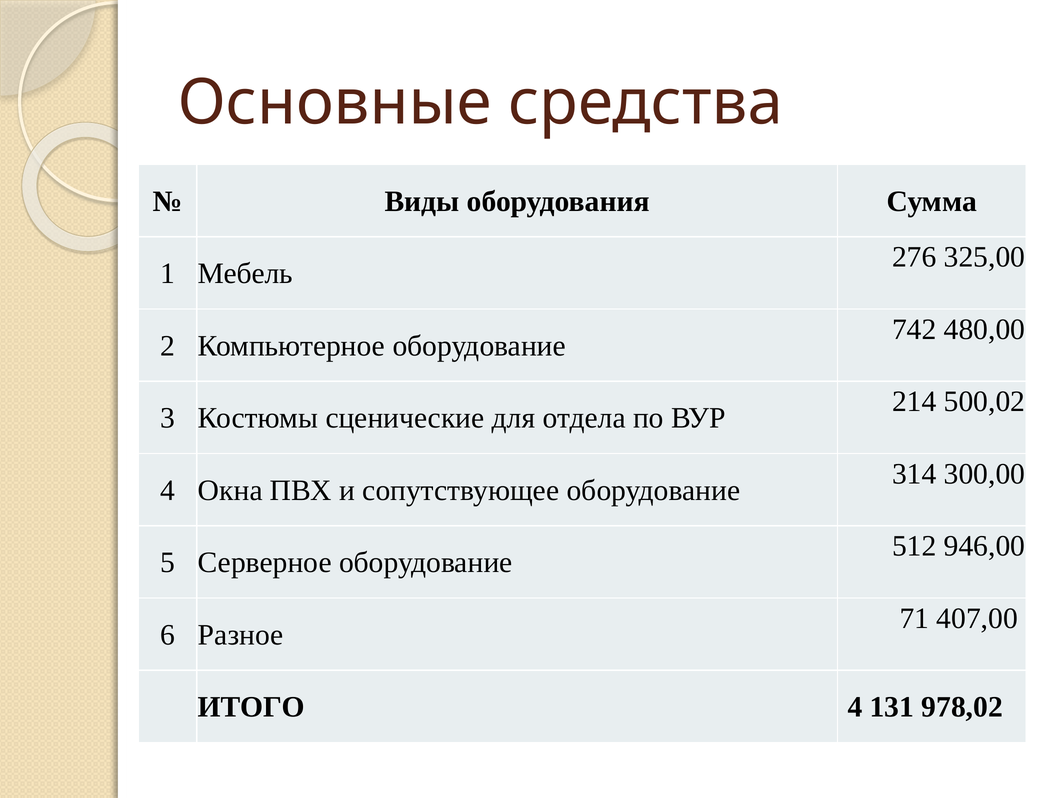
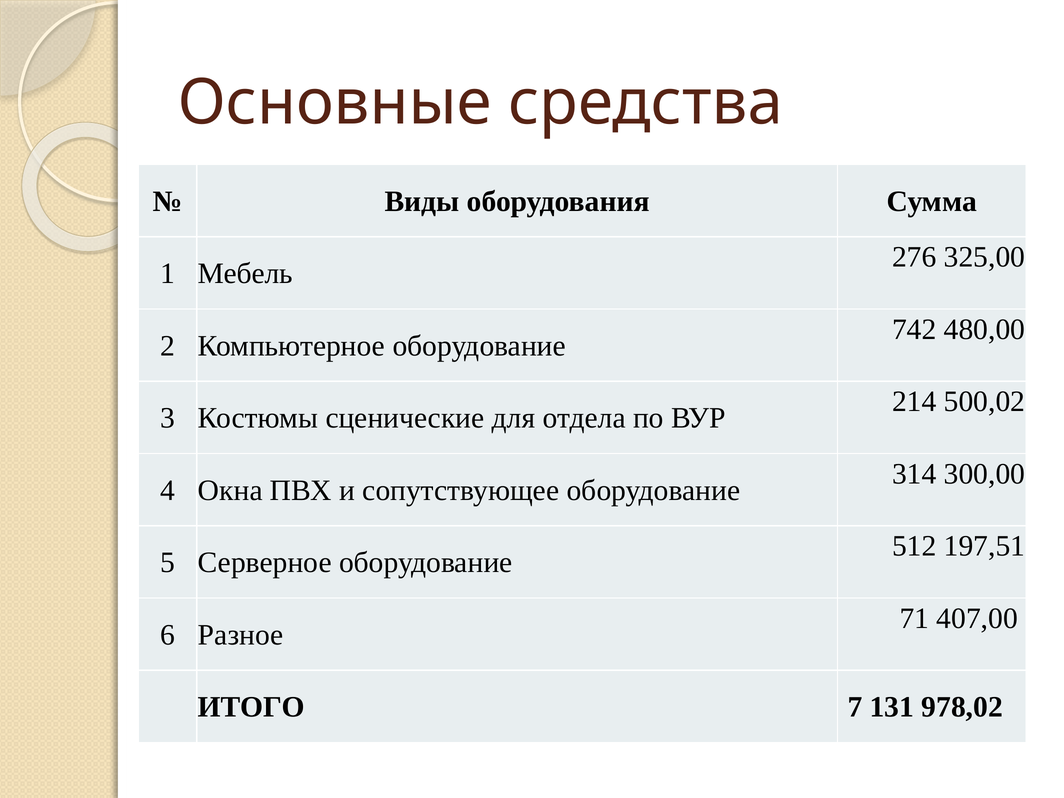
946,00: 946,00 -> 197,51 (985, 546)
ИТОГО 4: 4 -> 7 (855, 707)
